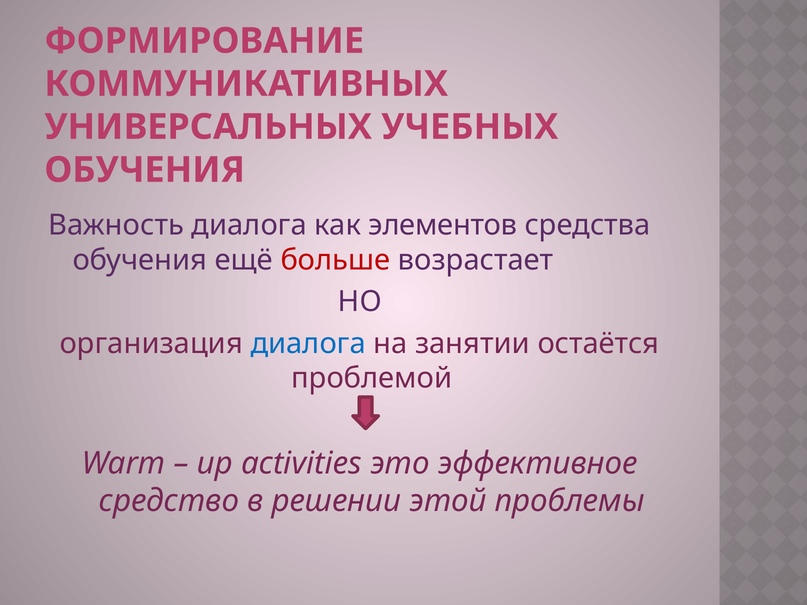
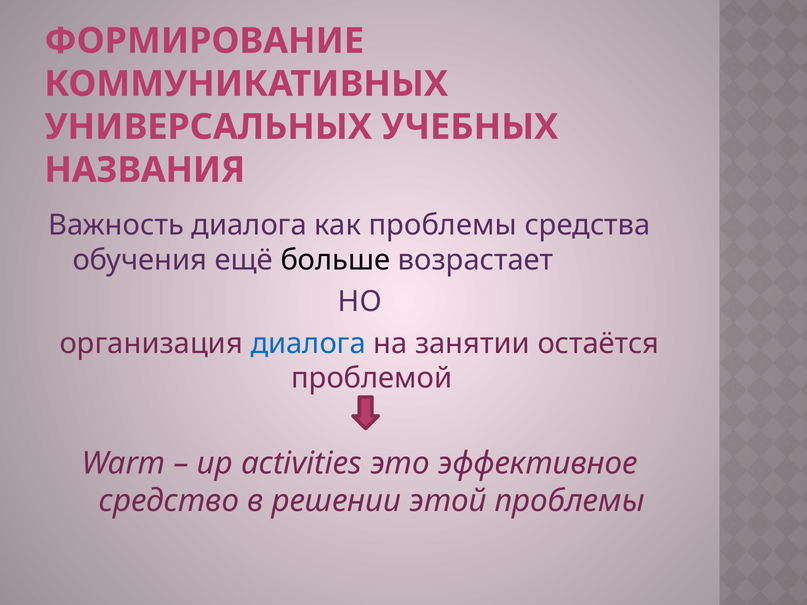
ОБУЧЕНИЯ: ОБУЧЕНИЯ -> НАЗВАНИЯ (145, 170)
как элементов: элементов -> проблемы (443, 225)
больше colour: red -> black (335, 260)
